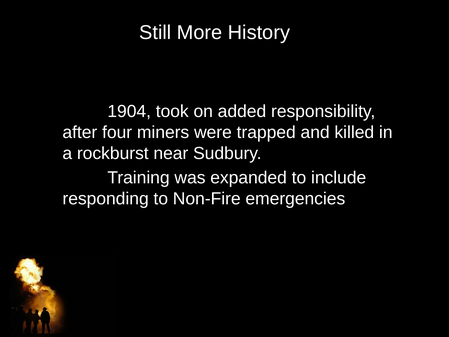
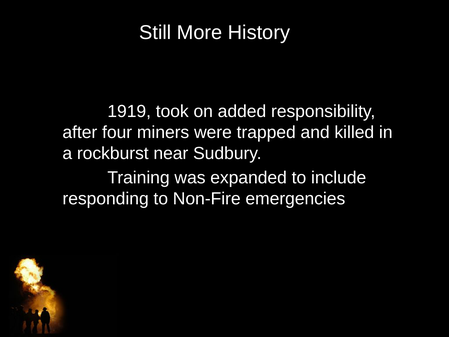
1904: 1904 -> 1919 (129, 111)
